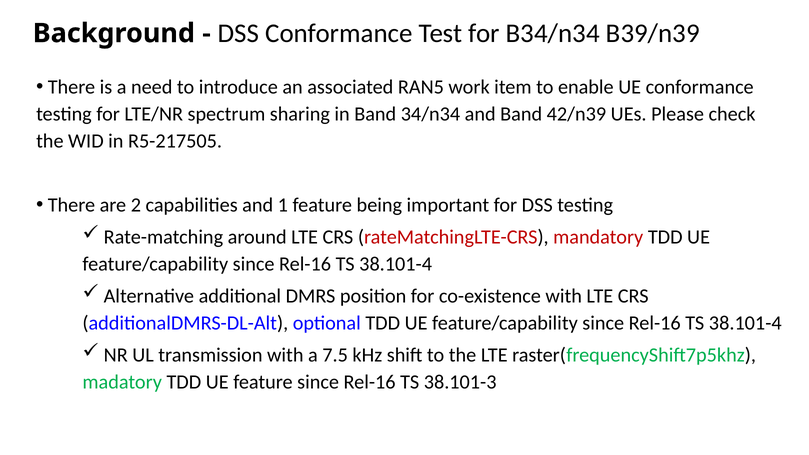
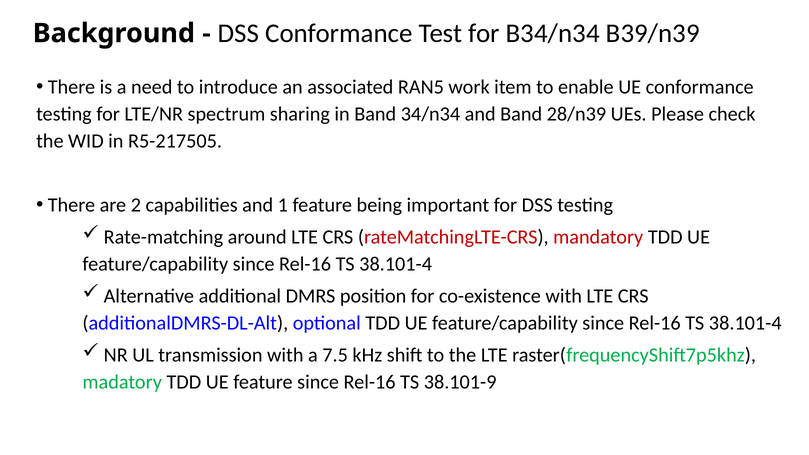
42/n39: 42/n39 -> 28/n39 (576, 114)
38.101-3: 38.101-3 -> 38.101-9 (460, 382)
